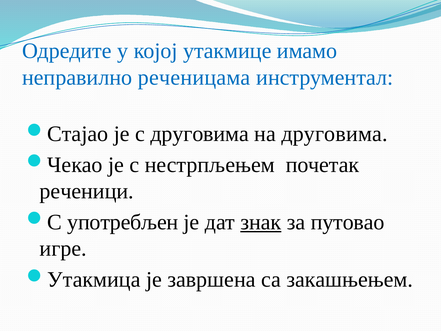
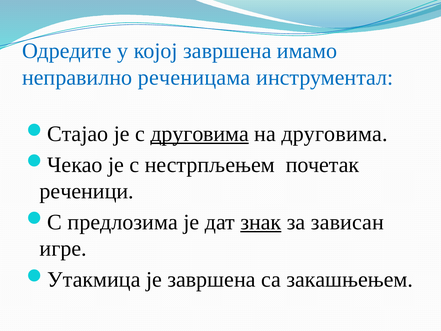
којој утакмице: утакмице -> завршена (227, 51)
друговима underline: none -> present (200, 134)
употребљен: употребљен -> предлозима (123, 222)
путовао: путовао -> зависан (347, 222)
